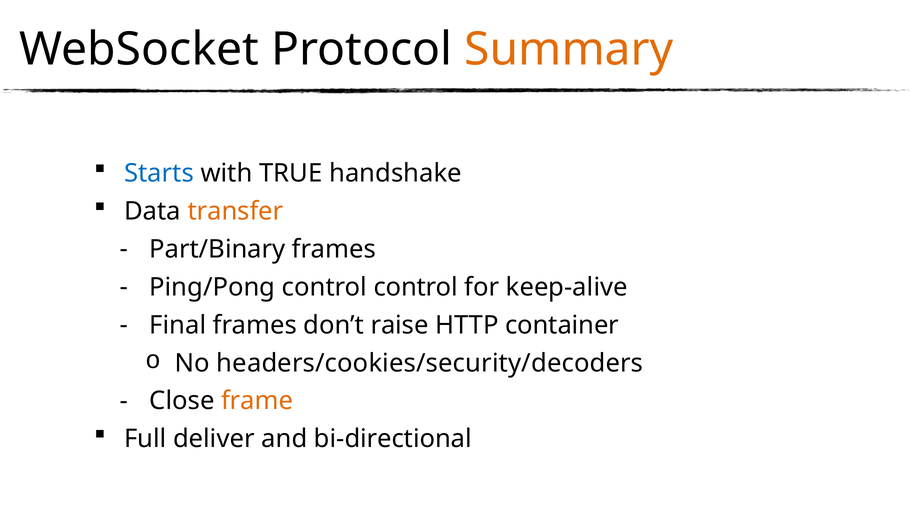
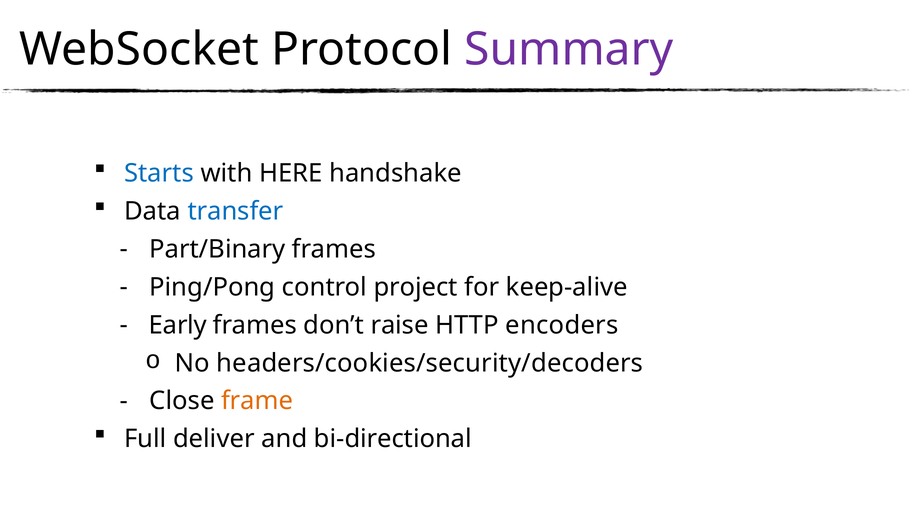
Summary colour: orange -> purple (569, 49)
TRUE: TRUE -> HERE (291, 173)
transfer colour: orange -> blue (235, 211)
control control: control -> project (416, 287)
Final: Final -> Early (178, 325)
container: container -> encoders (562, 325)
